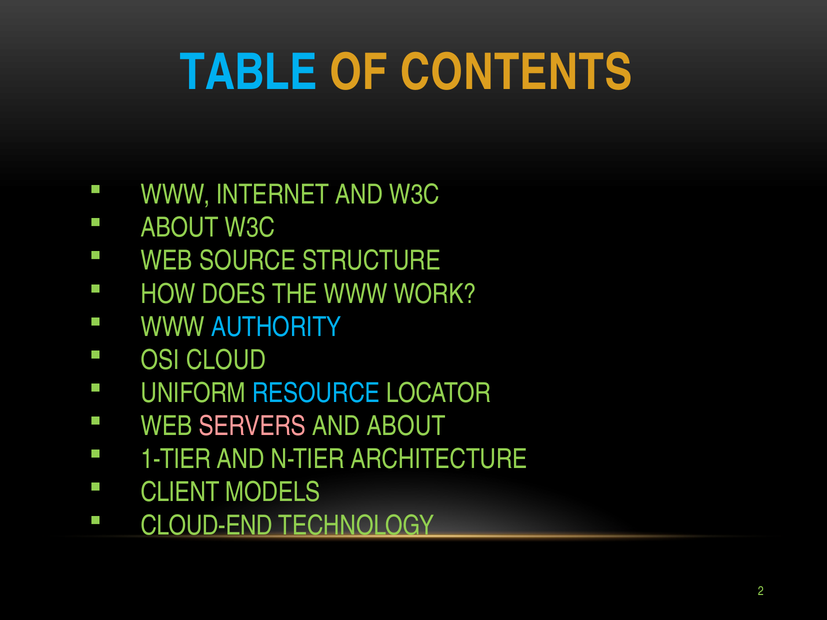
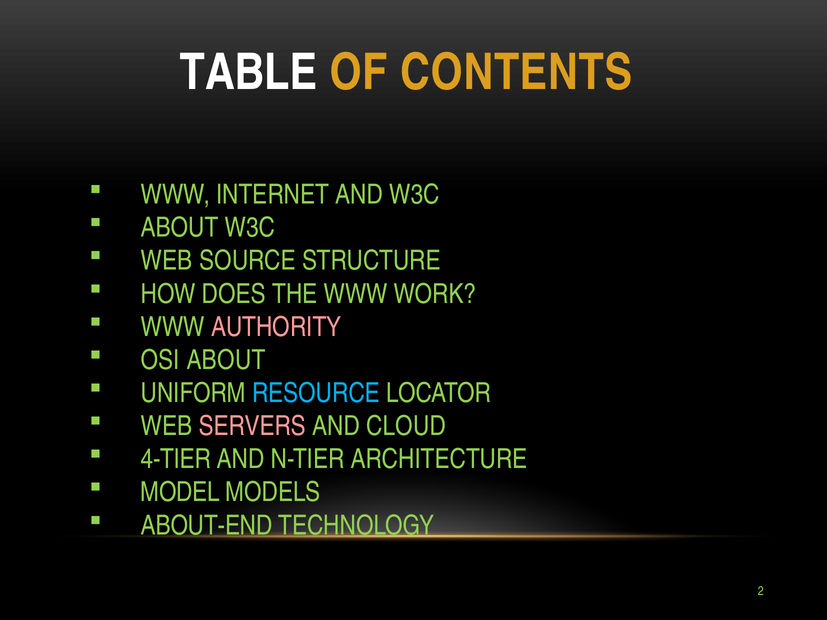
TABLE colour: light blue -> white (249, 72)
AUTHORITY colour: light blue -> pink (276, 327)
OSI CLOUD: CLOUD -> ABOUT (226, 360)
AND ABOUT: ABOUT -> CLOUD (406, 426)
1-TIER: 1-TIER -> 4-TIER (176, 459)
CLIENT: CLIENT -> MODEL (180, 493)
CLOUD-END: CLOUD-END -> ABOUT-END (207, 526)
